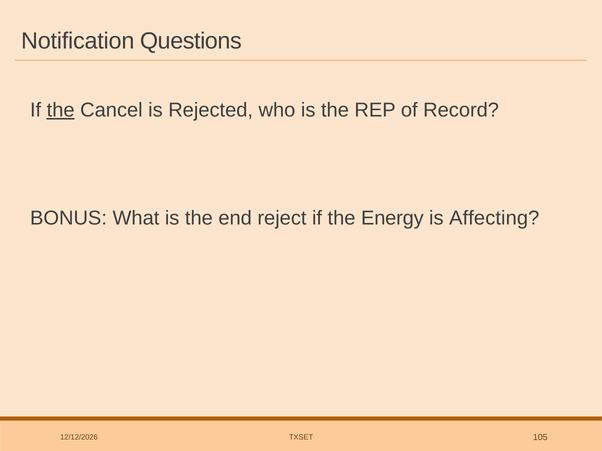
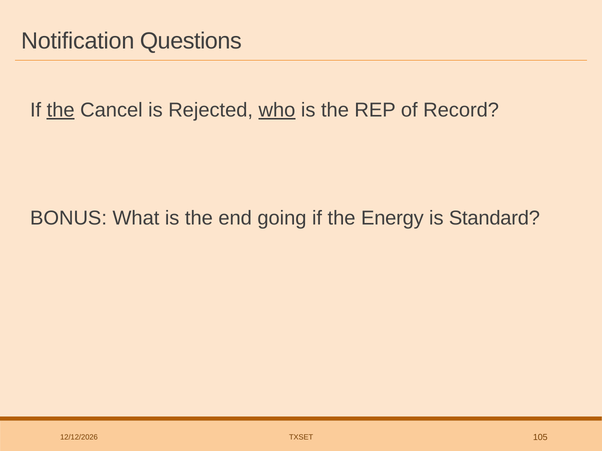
who underline: none -> present (277, 110)
reject: reject -> going (282, 219)
Affecting: Affecting -> Standard (494, 219)
